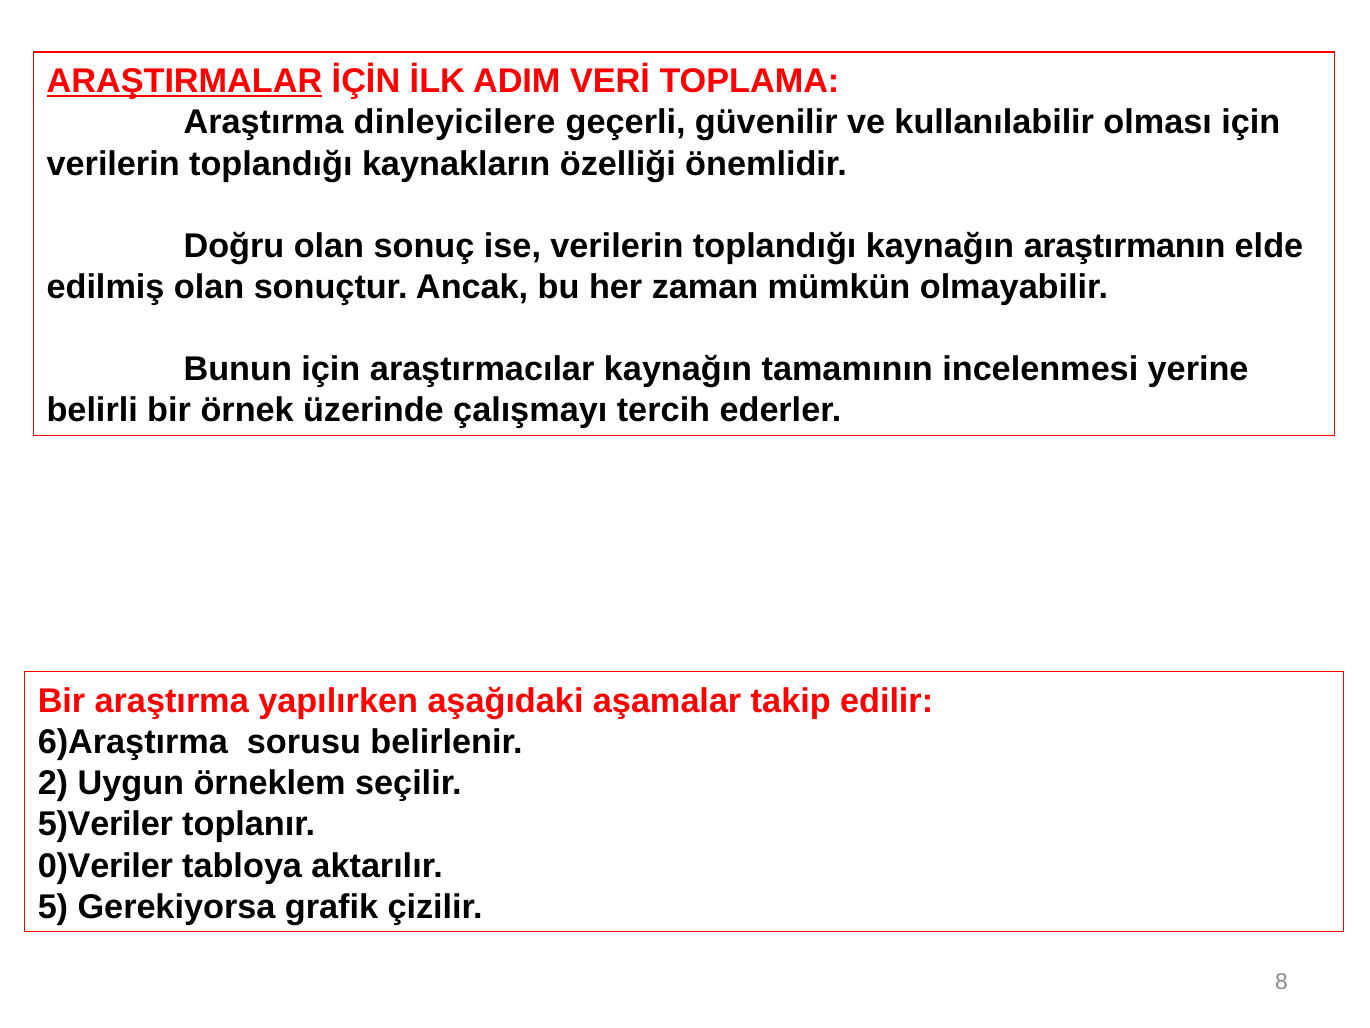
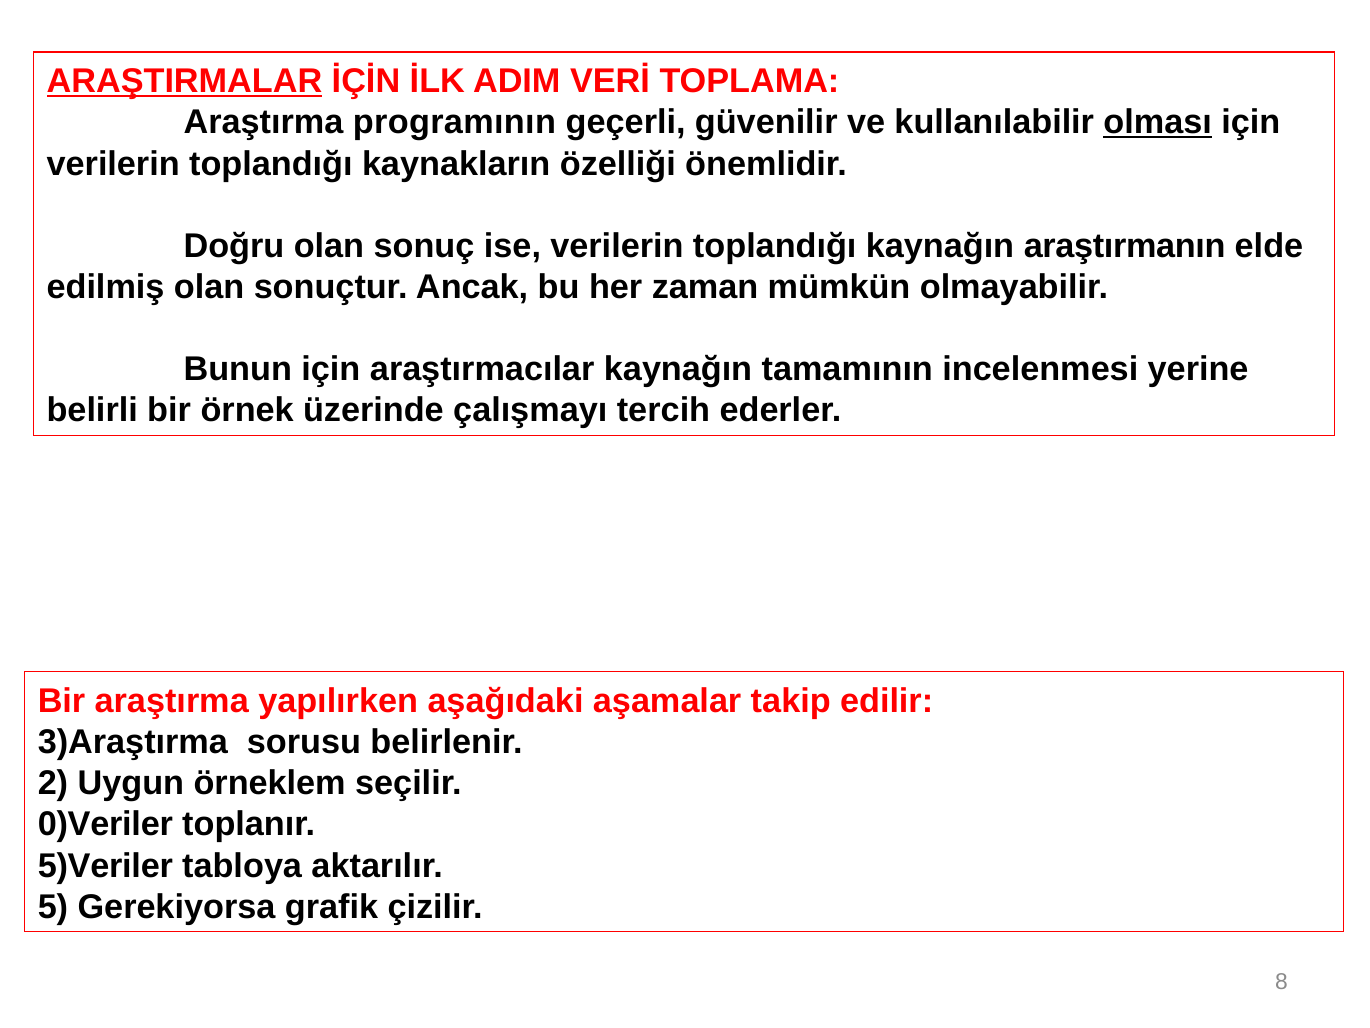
dinleyicilere: dinleyicilere -> programının (454, 123)
olması underline: none -> present (1158, 123)
6)Araştırma: 6)Araştırma -> 3)Araştırma (133, 742)
5)Veriler: 5)Veriler -> 0)Veriler (105, 824)
0)Veriler: 0)Veriler -> 5)Veriler (105, 865)
